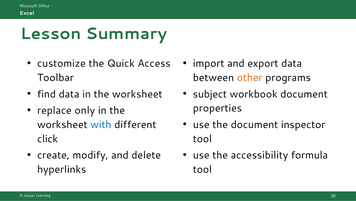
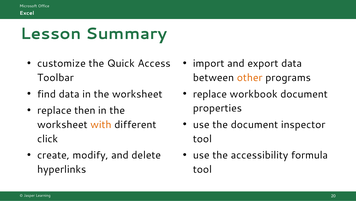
subject: subject -> replace (210, 94)
only: only -> then (85, 110)
with colour: blue -> orange (101, 124)
